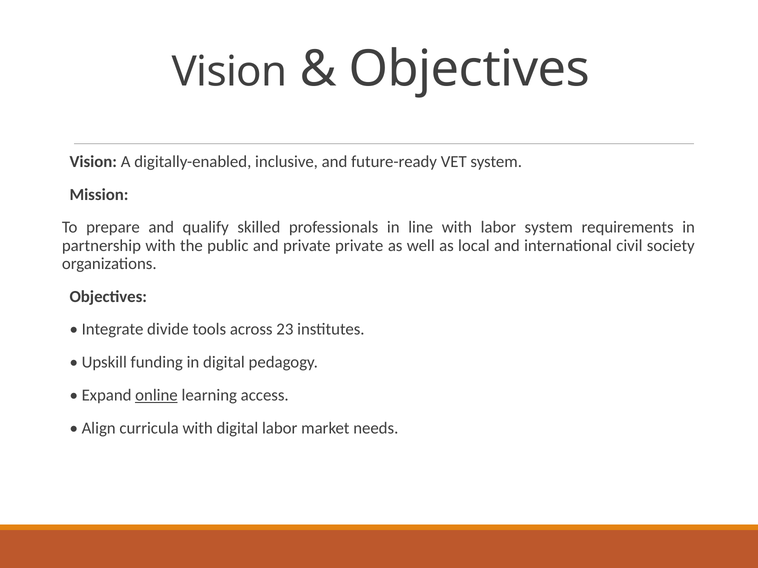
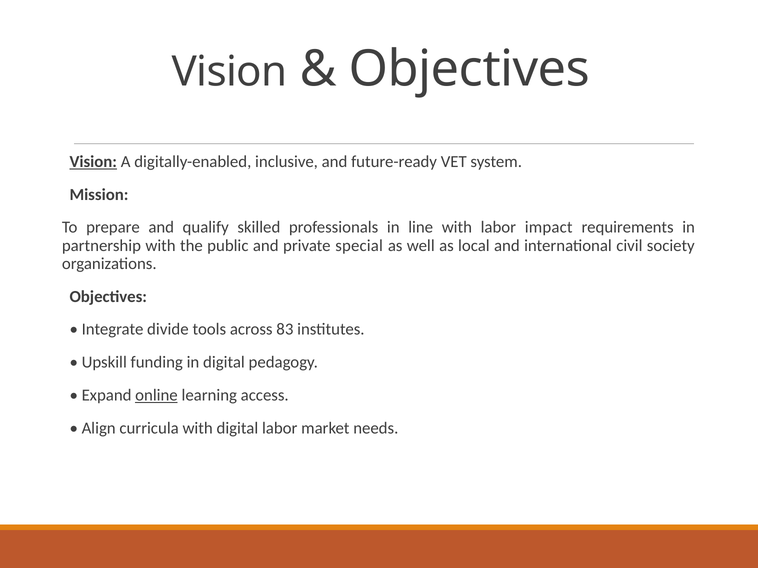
Vision underline: none -> present (93, 162)
labor system: system -> impact (549, 228)
private private: private -> special (359, 246)
23: 23 -> 83 (285, 330)
